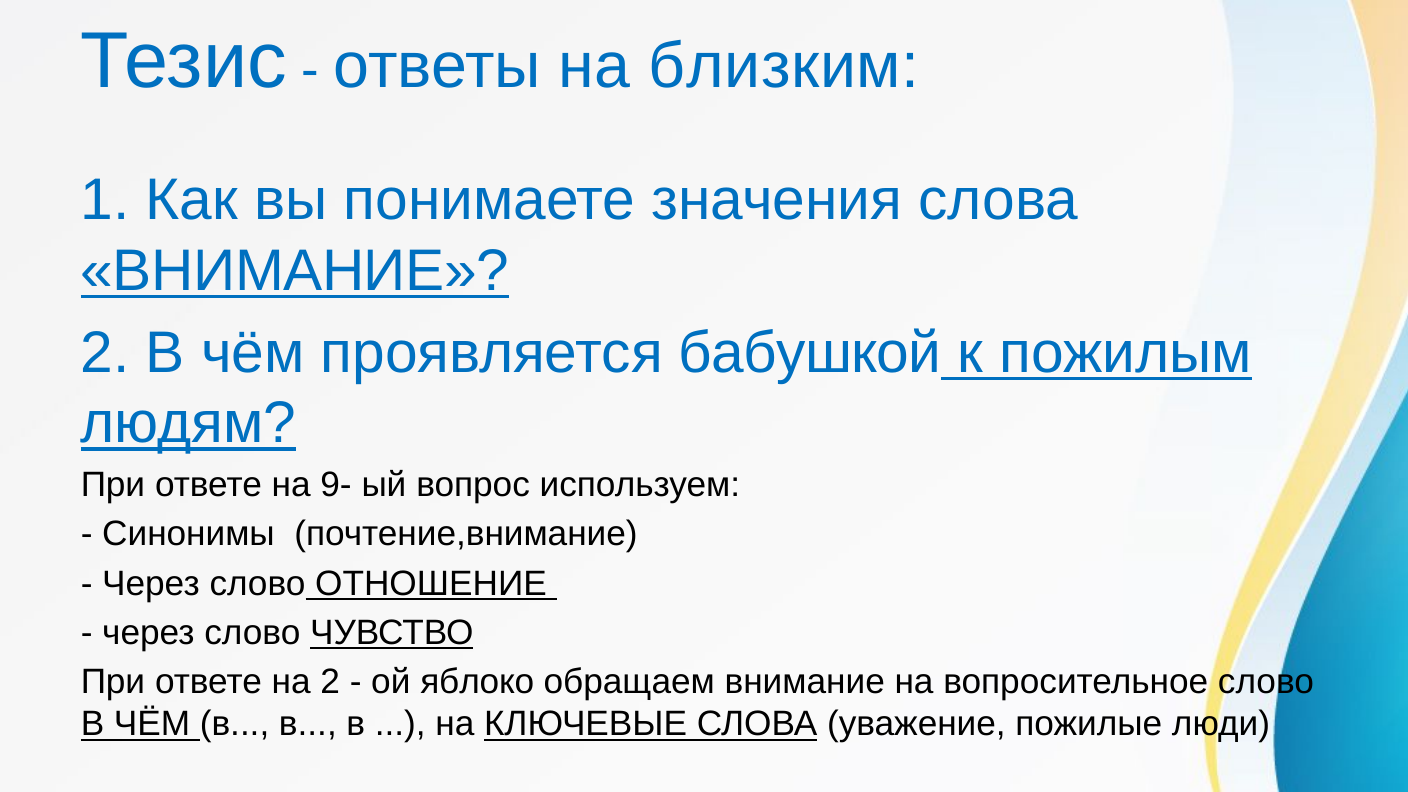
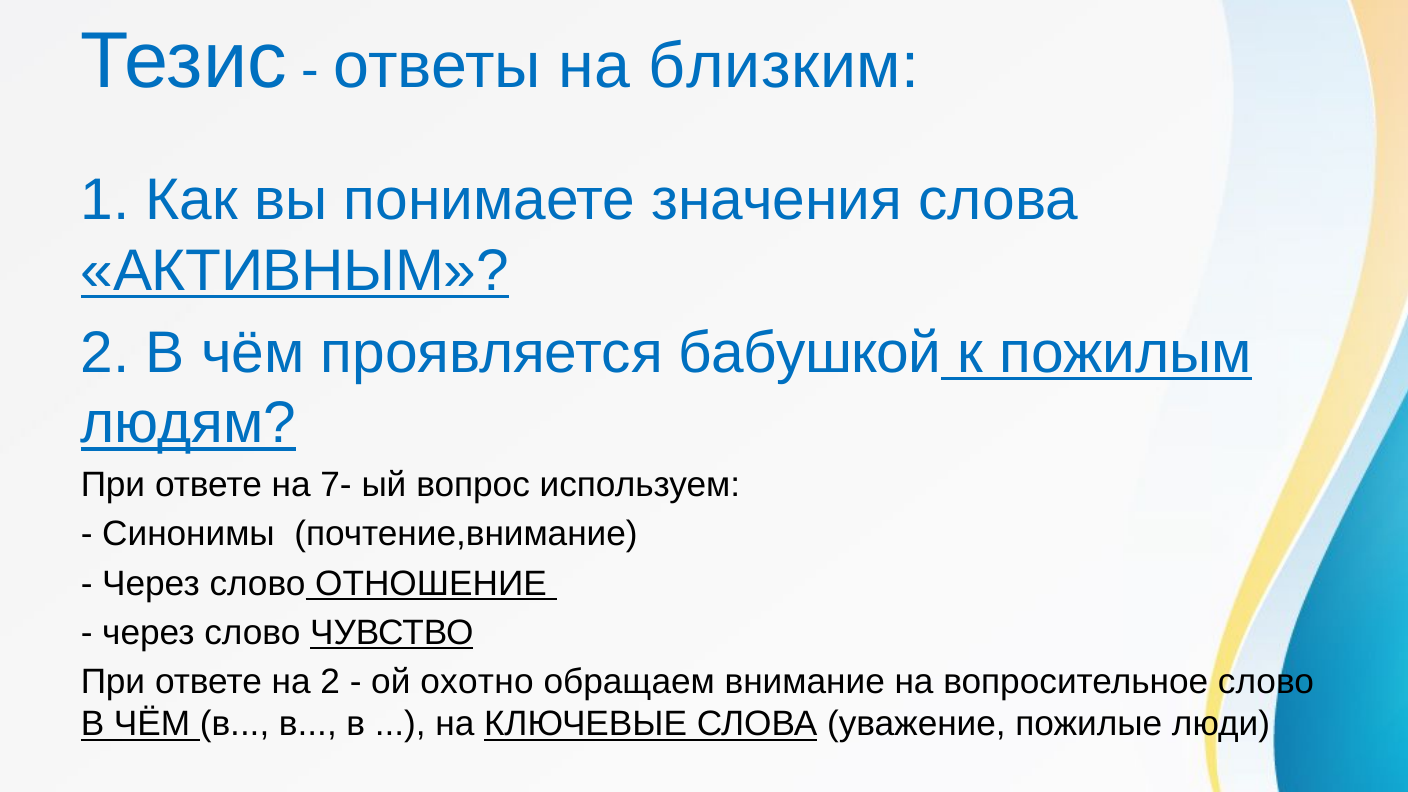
ВНИМАНИЕ: ВНИМАНИЕ -> АКТИВНЫМ (295, 271)
9-: 9- -> 7- (336, 485)
яблоко: яблоко -> охотно (477, 682)
